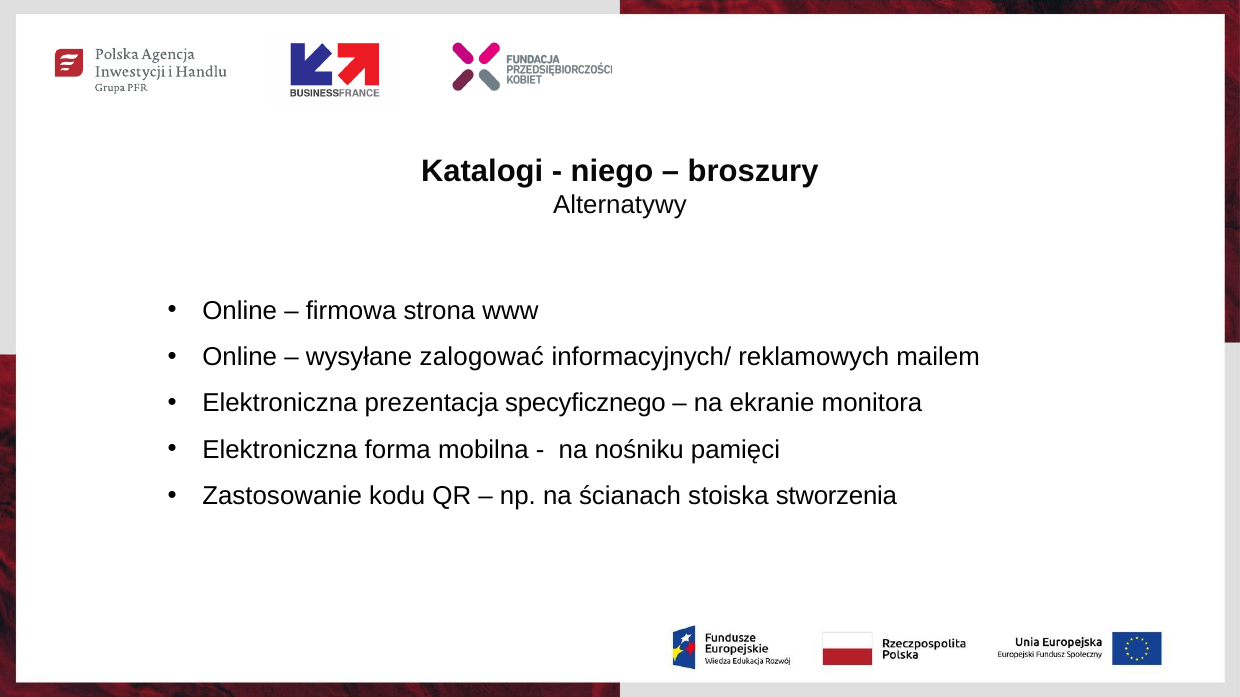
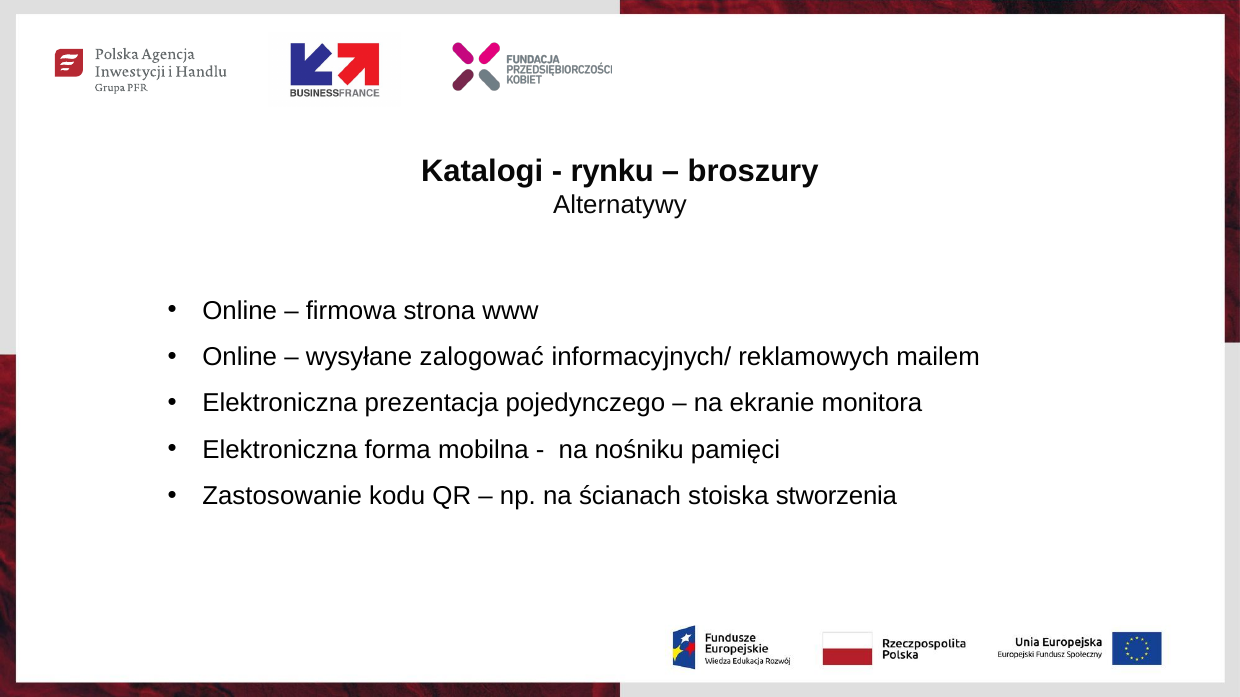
niego: niego -> rynku (612, 172)
specyficznego: specyficznego -> pojedynczego (585, 404)
